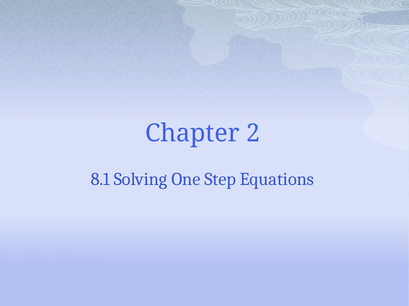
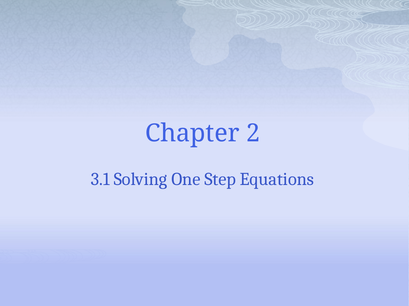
8.1: 8.1 -> 3.1 (100, 180)
